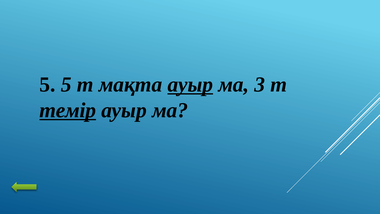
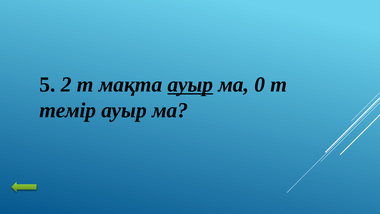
5 5: 5 -> 2 (66, 85)
3: 3 -> 0 (260, 85)
темір underline: present -> none (68, 110)
